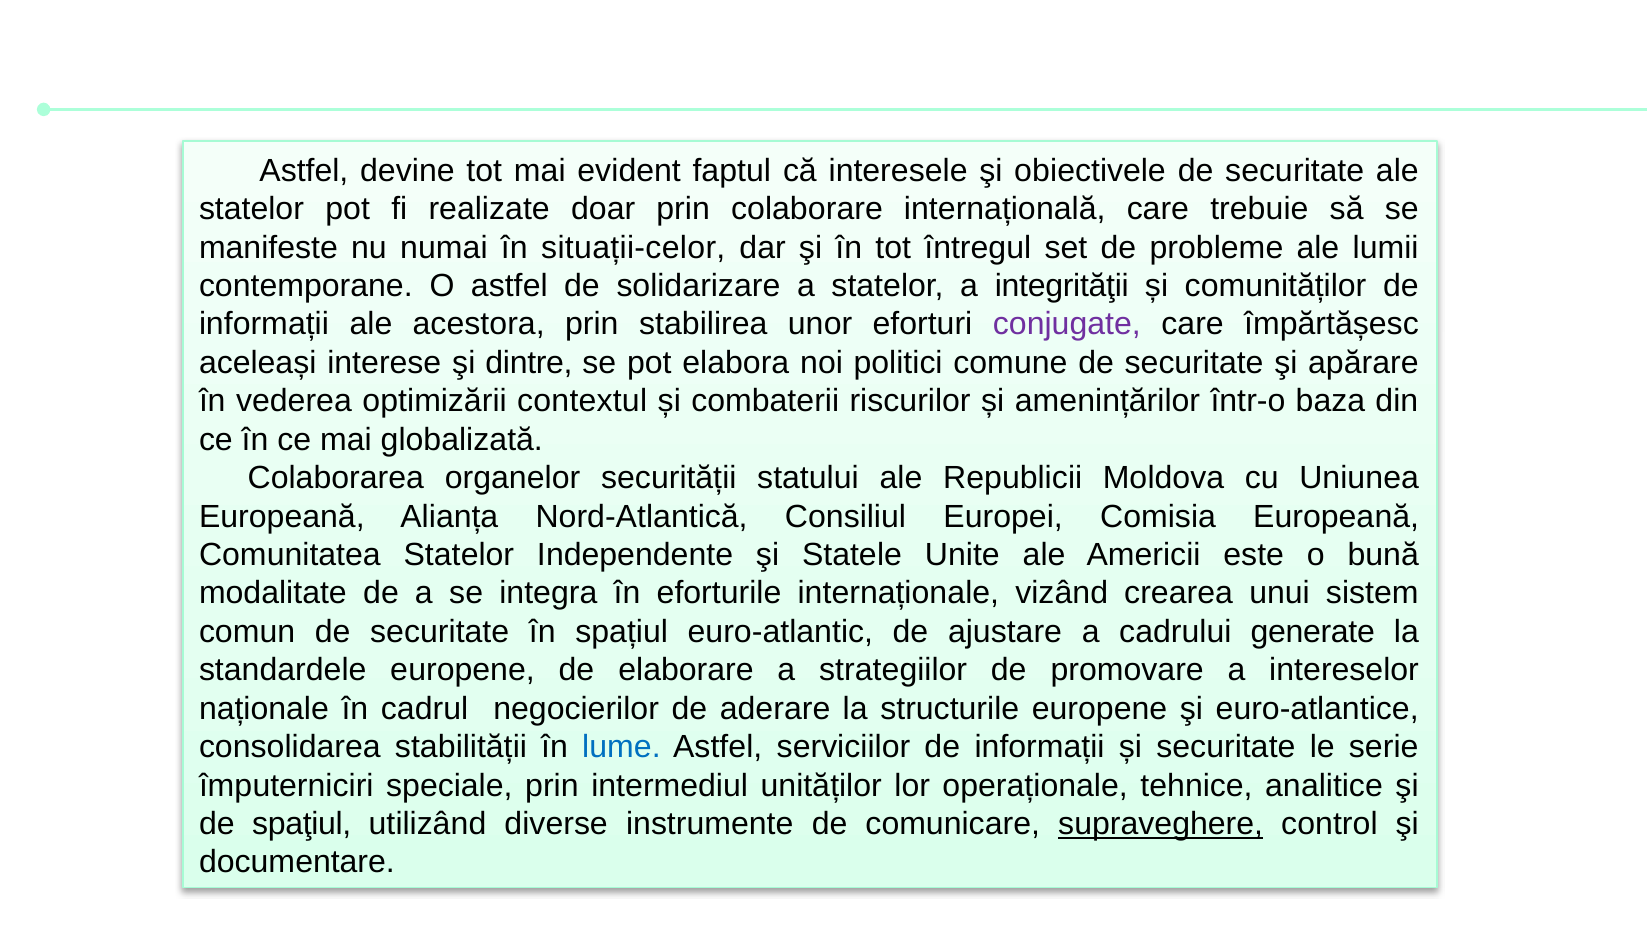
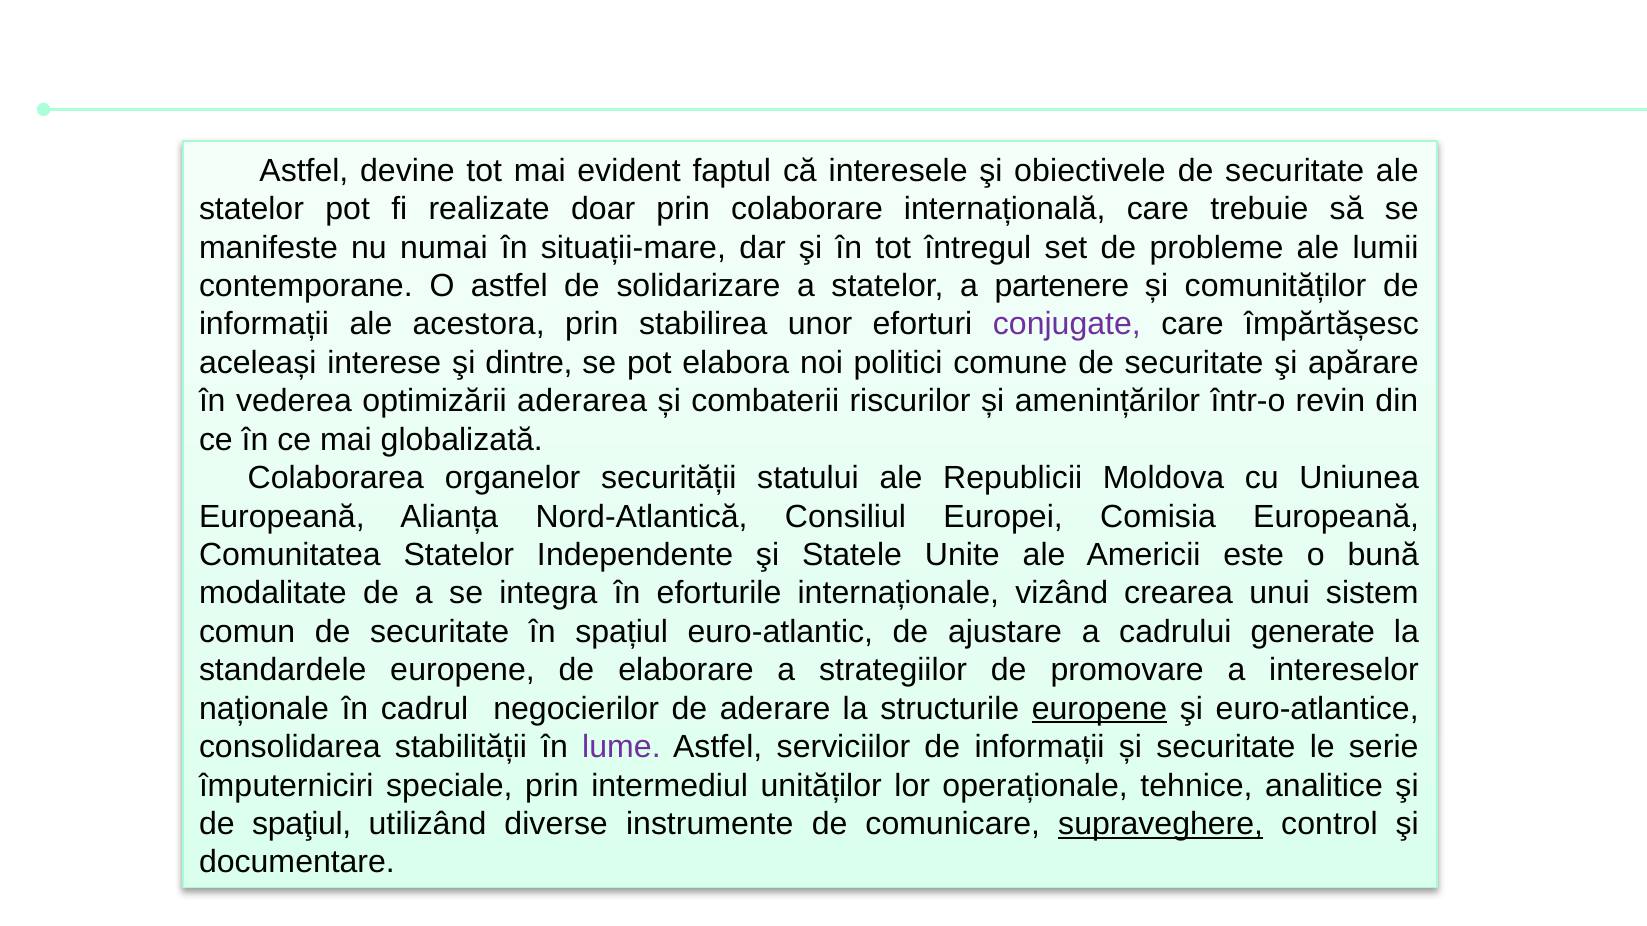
situații-celor: situații-celor -> situații-mare (633, 248)
integrităţii: integrităţii -> partenere (1062, 286)
contextul: contextul -> aderarea (582, 401)
baza: baza -> revin (1330, 401)
europene underline: none -> present (1100, 709)
lume colour: blue -> purple (621, 747)
